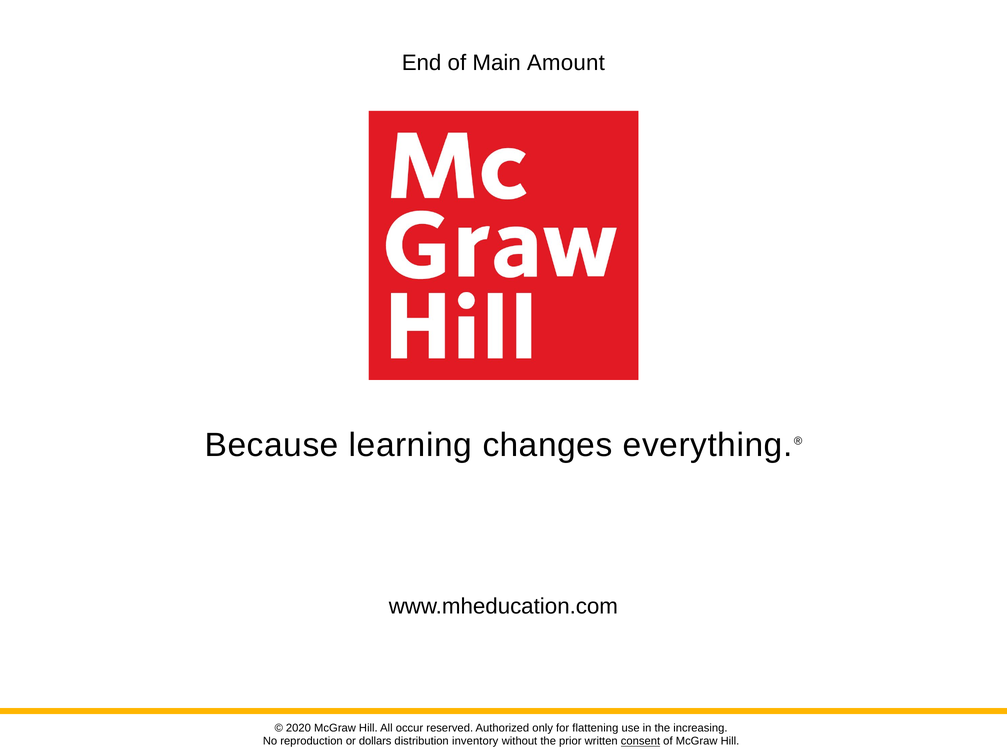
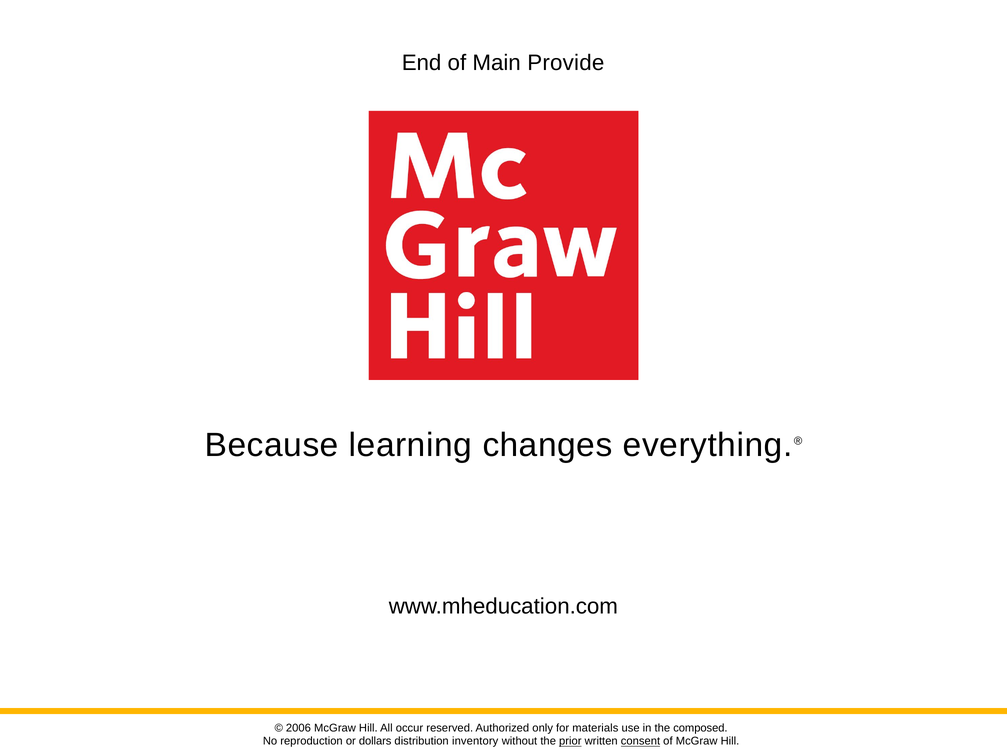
Amount: Amount -> Provide (566, 63)
2020: 2020 -> 2006 (298, 728)
flattening: flattening -> materials (595, 728)
increasing: increasing -> composed (700, 728)
prior underline: none -> present (570, 742)
